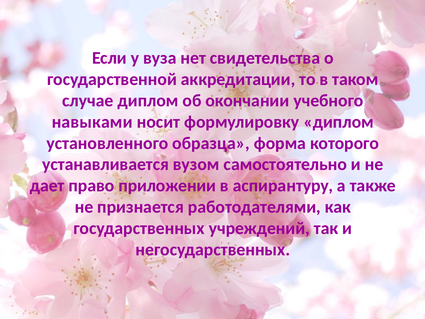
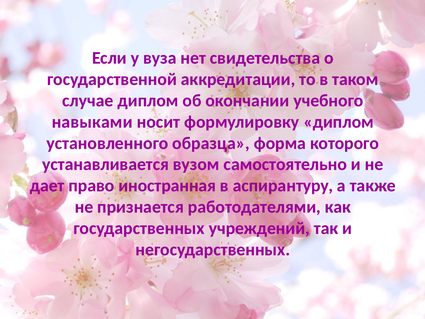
приложении: приложении -> иностранная (167, 186)
